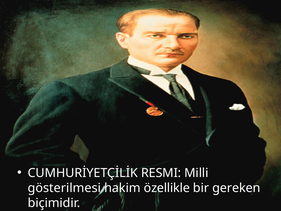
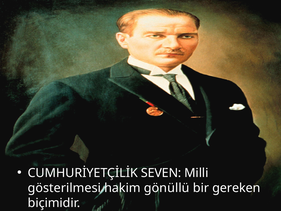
RESMI: RESMI -> SEVEN (161, 173)
özellikle: özellikle -> gönüllü (167, 188)
